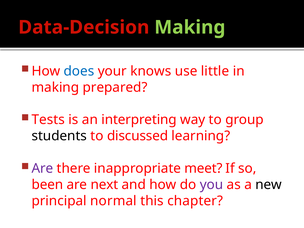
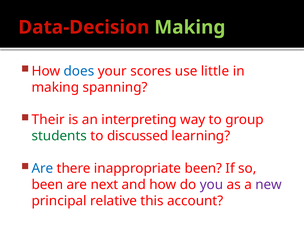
knows: knows -> scores (151, 71)
prepared: prepared -> spanning (115, 87)
Tests: Tests -> Their (48, 120)
students colour: black -> green (59, 136)
Are colour: purple -> blue (42, 168)
inappropriate meet: meet -> been (203, 168)
new colour: black -> purple (269, 185)
normal: normal -> relative (114, 201)
chapter: chapter -> account (195, 201)
